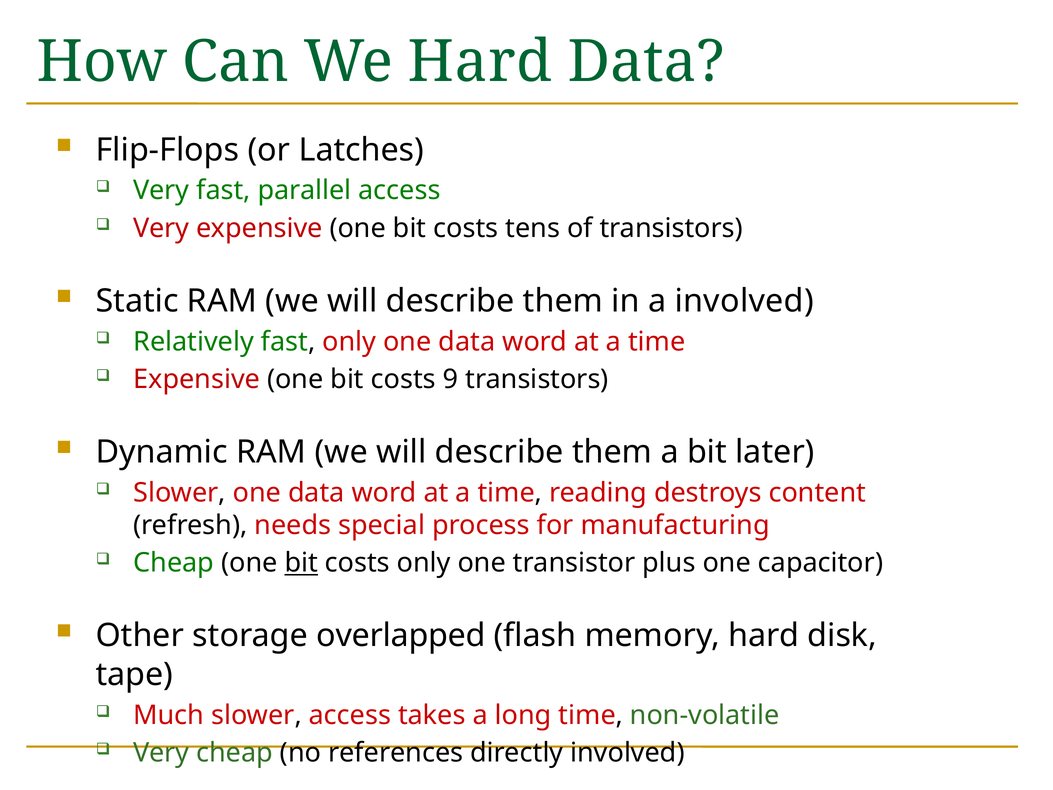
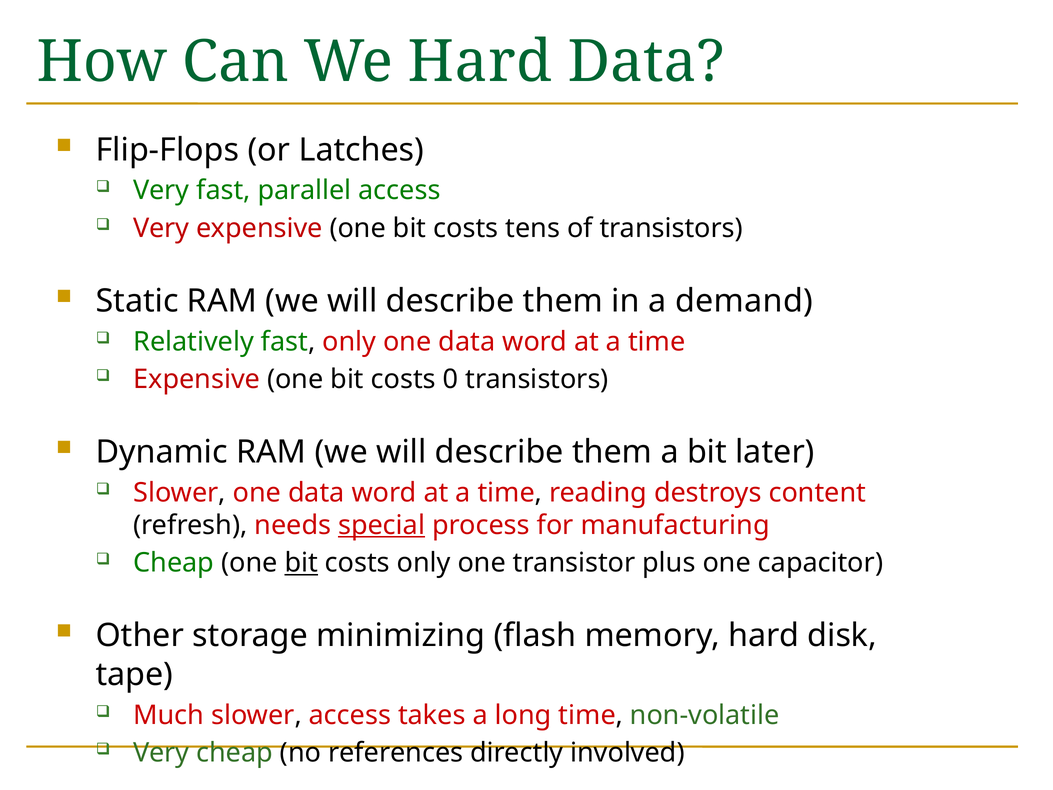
a involved: involved -> demand (744, 301)
9: 9 -> 0 (450, 379)
special underline: none -> present (382, 525)
overlapped: overlapped -> minimizing (401, 636)
